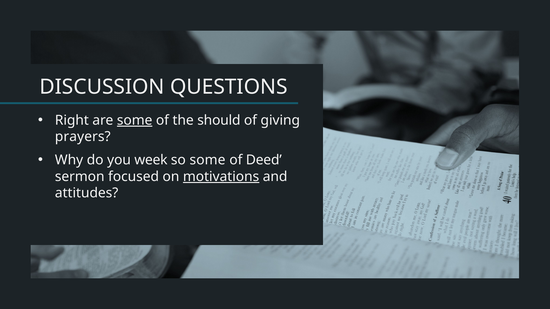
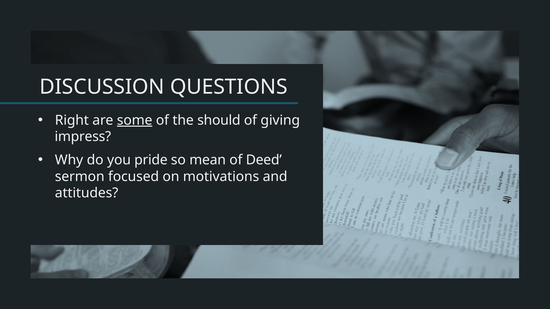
prayers: prayers -> impress (83, 137)
week: week -> pride (151, 160)
so some: some -> mean (208, 160)
motivations underline: present -> none (221, 177)
